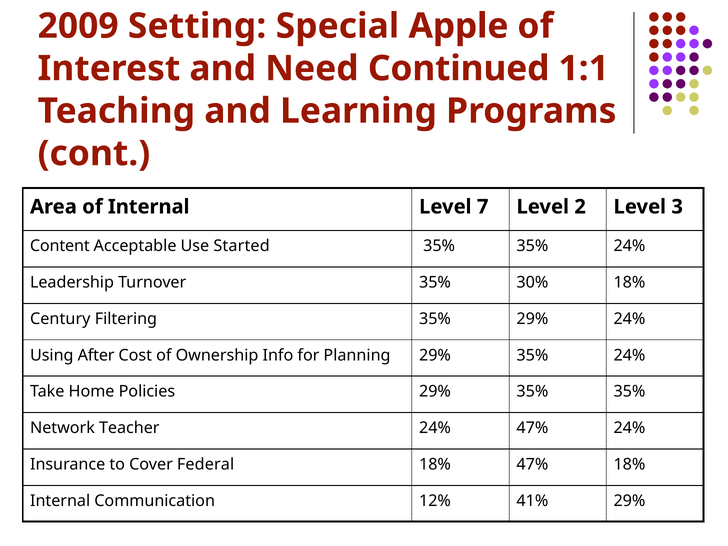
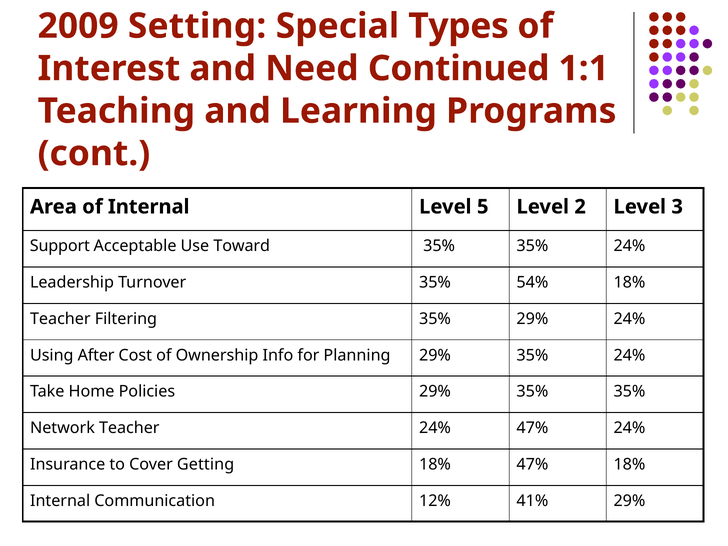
Apple: Apple -> Types (459, 26)
7: 7 -> 5 (483, 207)
Content: Content -> Support (60, 246)
Started: Started -> Toward (242, 246)
30%: 30% -> 54% (532, 282)
Century: Century -> Teacher (60, 319)
Federal: Federal -> Getting (206, 464)
